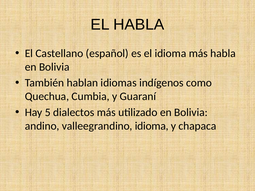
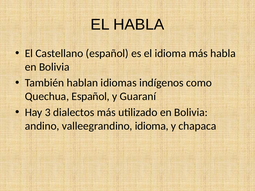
Quechua Cumbia: Cumbia -> Español (91, 97)
5: 5 -> 3 (48, 112)
